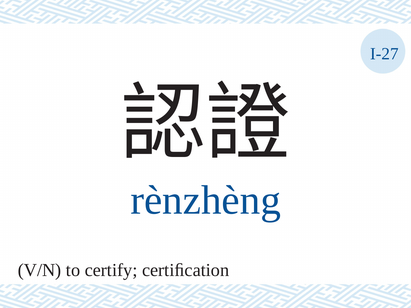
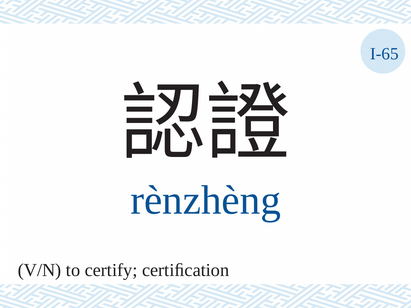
I-27: I-27 -> I-65 (384, 54)
